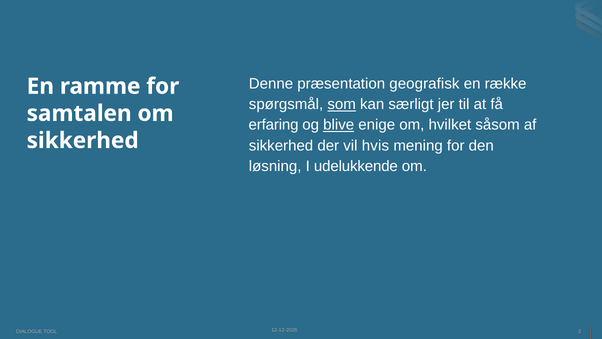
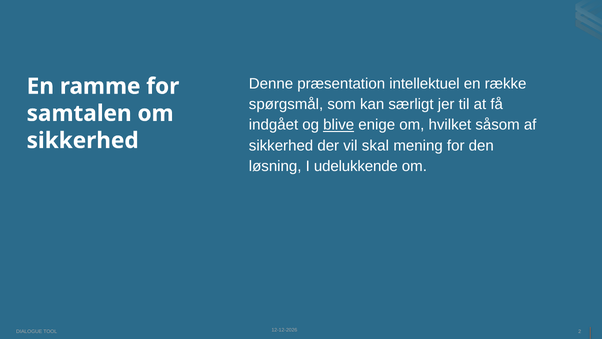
geografisk: geografisk -> intellektuel (424, 84)
som underline: present -> none (342, 104)
erfaring: erfaring -> indgået (274, 125)
hvis: hvis -> skal (375, 145)
